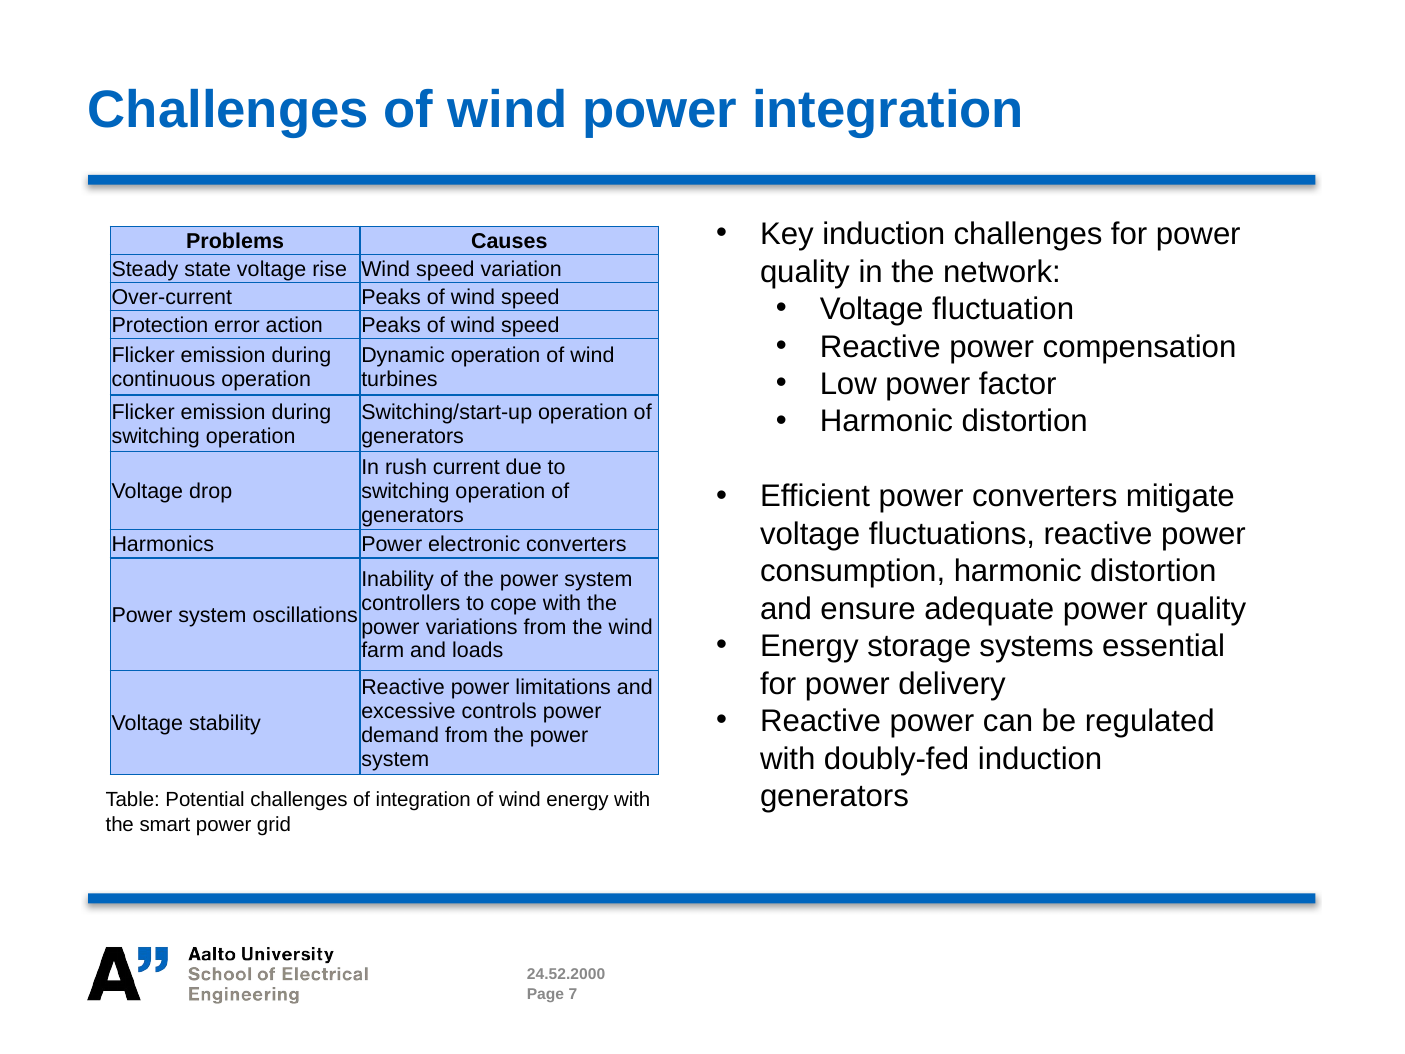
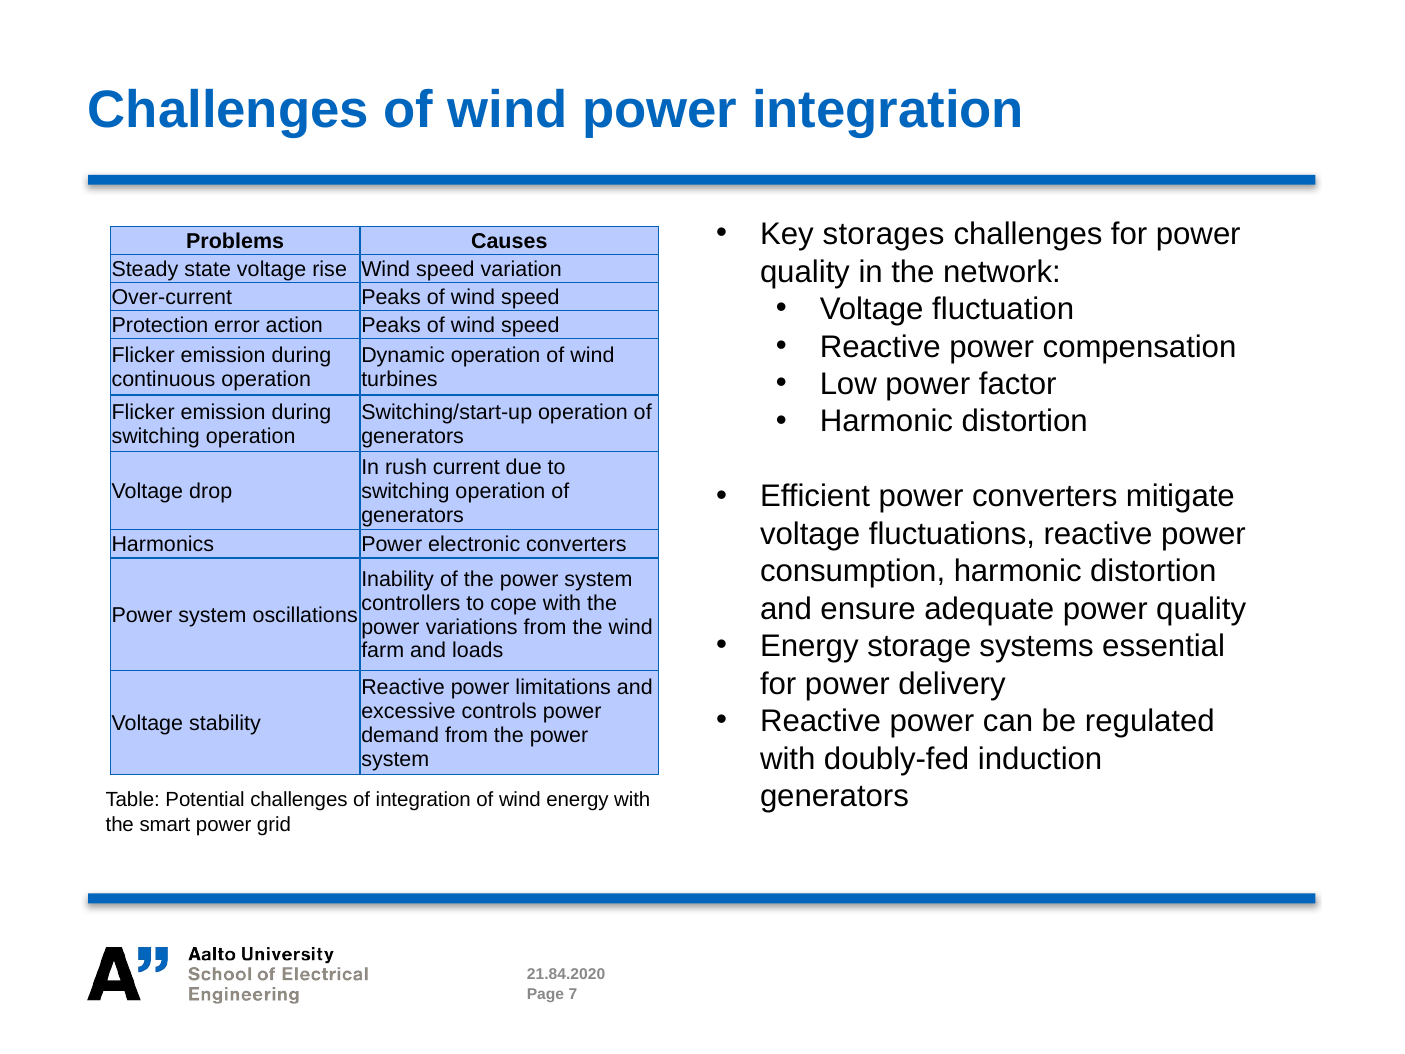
Key induction: induction -> storages (884, 234)
24.52.2000: 24.52.2000 -> 21.84.2020 (566, 974)
